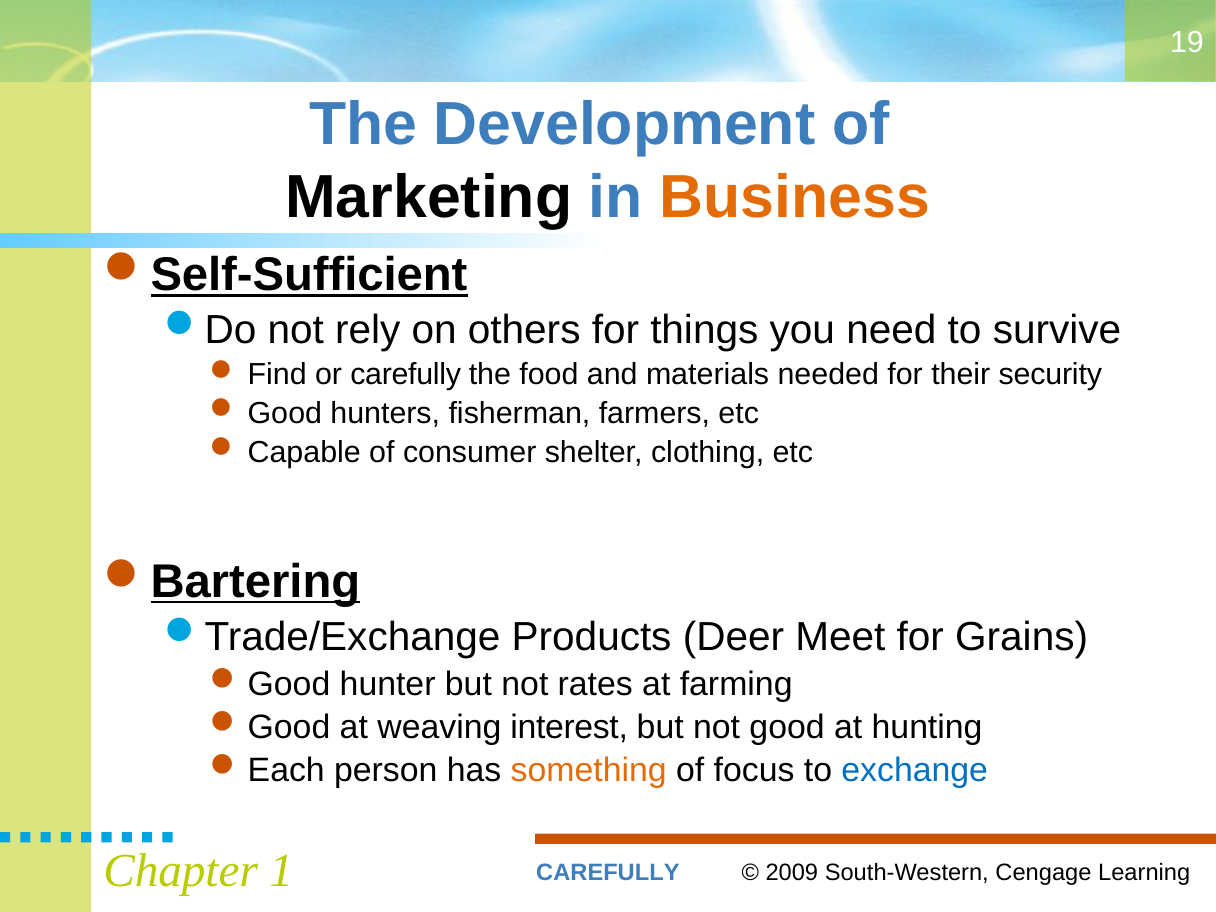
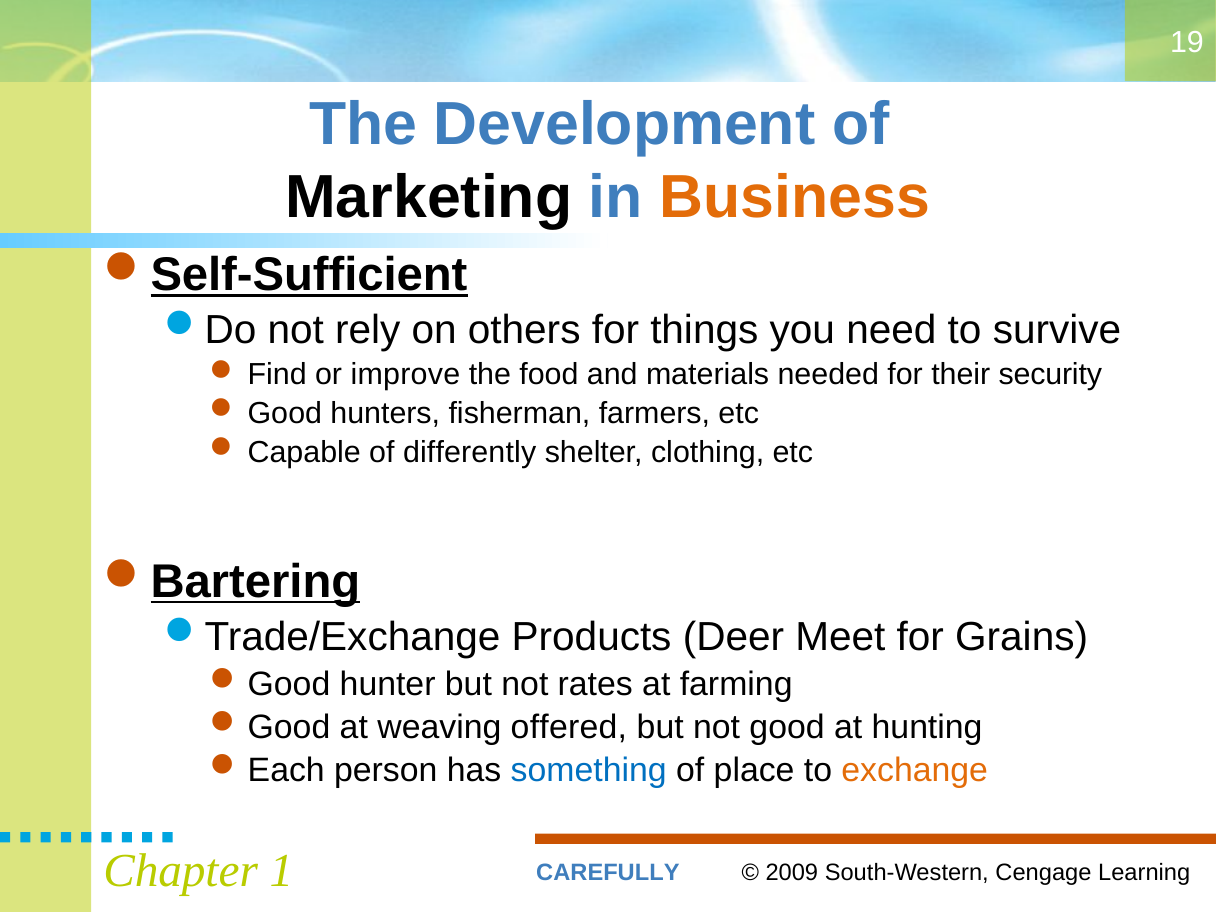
or carefully: carefully -> improve (405, 375)
consumer: consumer -> differently (470, 452)
interest: interest -> offered (569, 727)
something colour: orange -> blue (589, 770)
focus: focus -> place (754, 770)
exchange colour: blue -> orange (915, 770)
